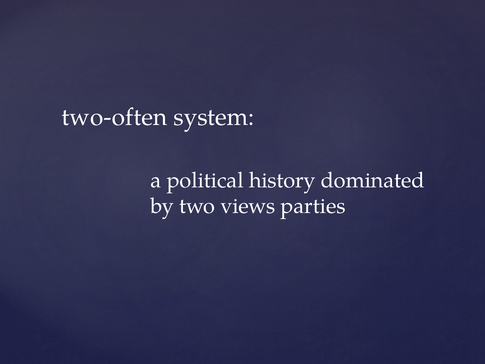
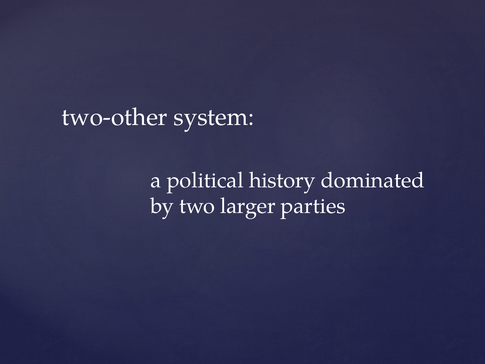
two-often: two-often -> two-other (115, 117)
views: views -> larger (248, 206)
